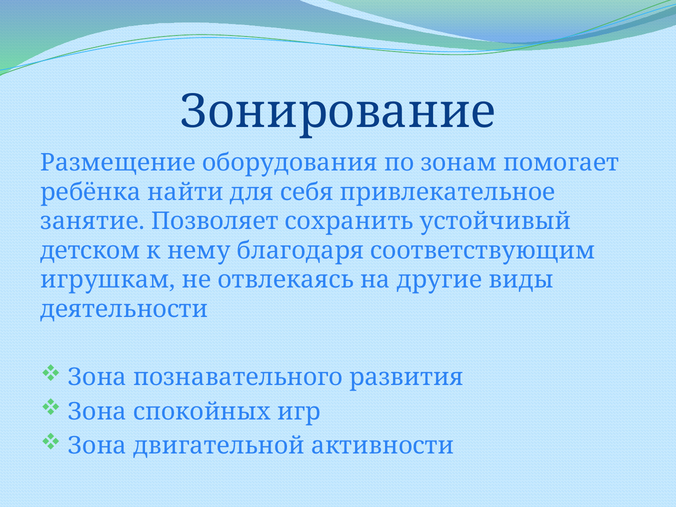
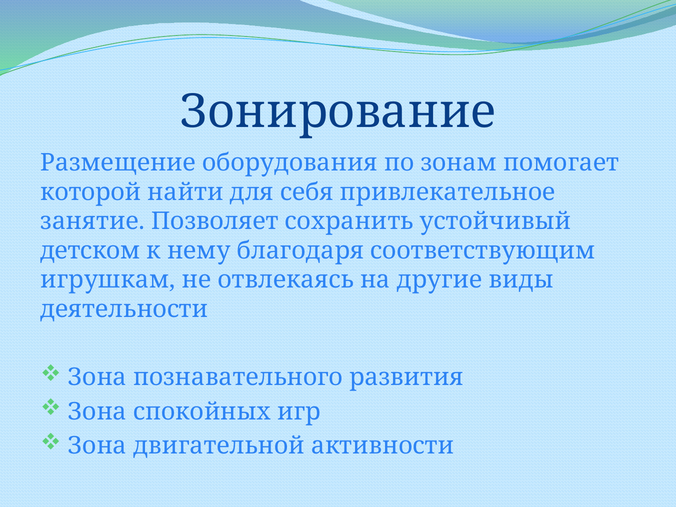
ребёнка: ребёнка -> которой (91, 192)
